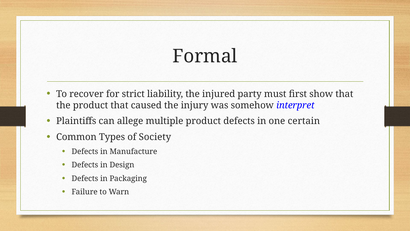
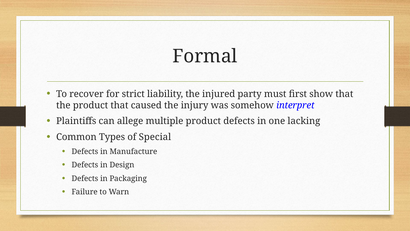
certain: certain -> lacking (304, 121)
Society: Society -> Special (155, 137)
